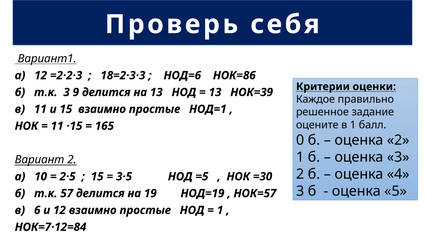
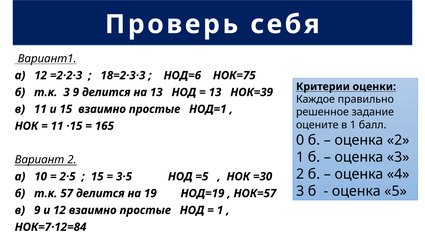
НОК=86: НОК=86 -> НОК=75 (234, 75)
в 6: 6 -> 9 (37, 210)
